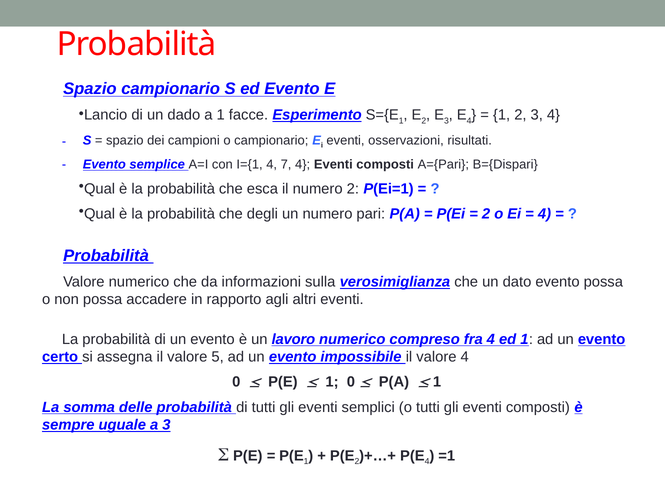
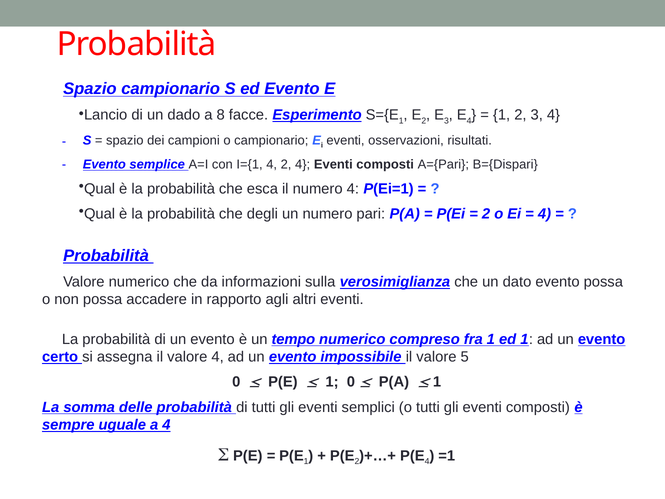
a 1: 1 -> 8 (221, 115)
4 7: 7 -> 2 (286, 164)
numero 2: 2 -> 4 (353, 189)
lavoro: lavoro -> tempo (293, 339)
fra 4: 4 -> 1 (491, 339)
valore 5: 5 -> 4 (218, 357)
valore 4: 4 -> 5 (465, 357)
a 3: 3 -> 4 (166, 425)
